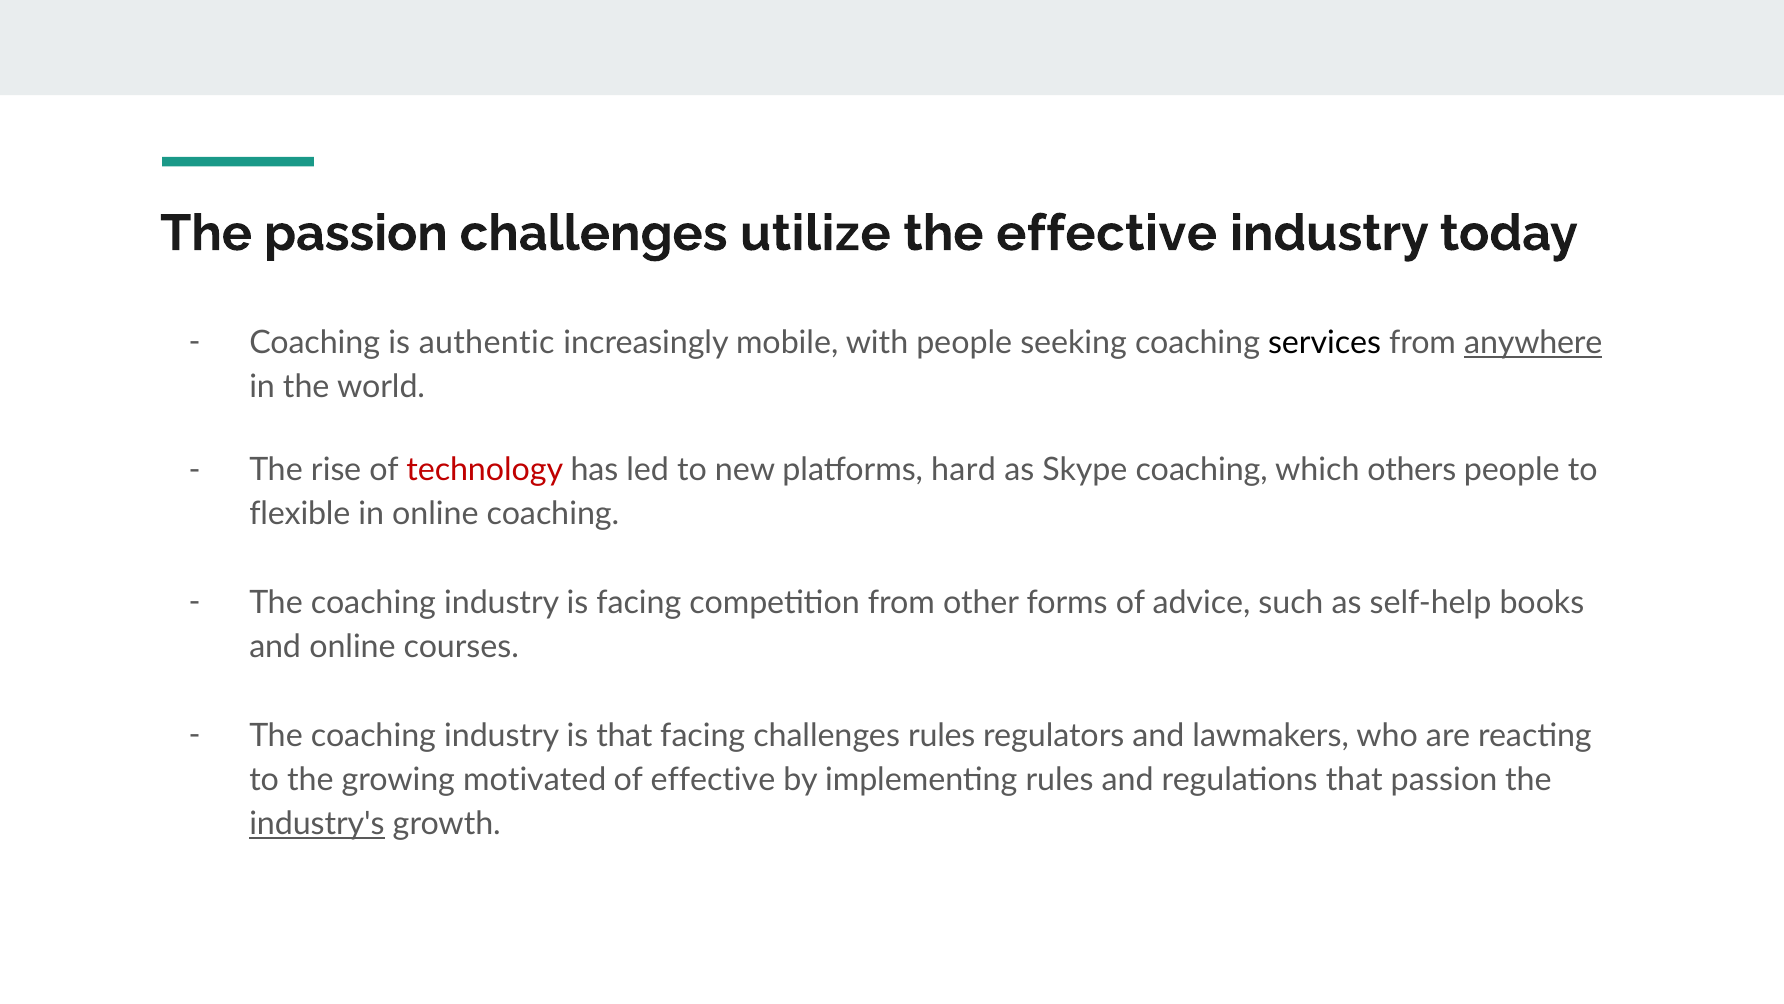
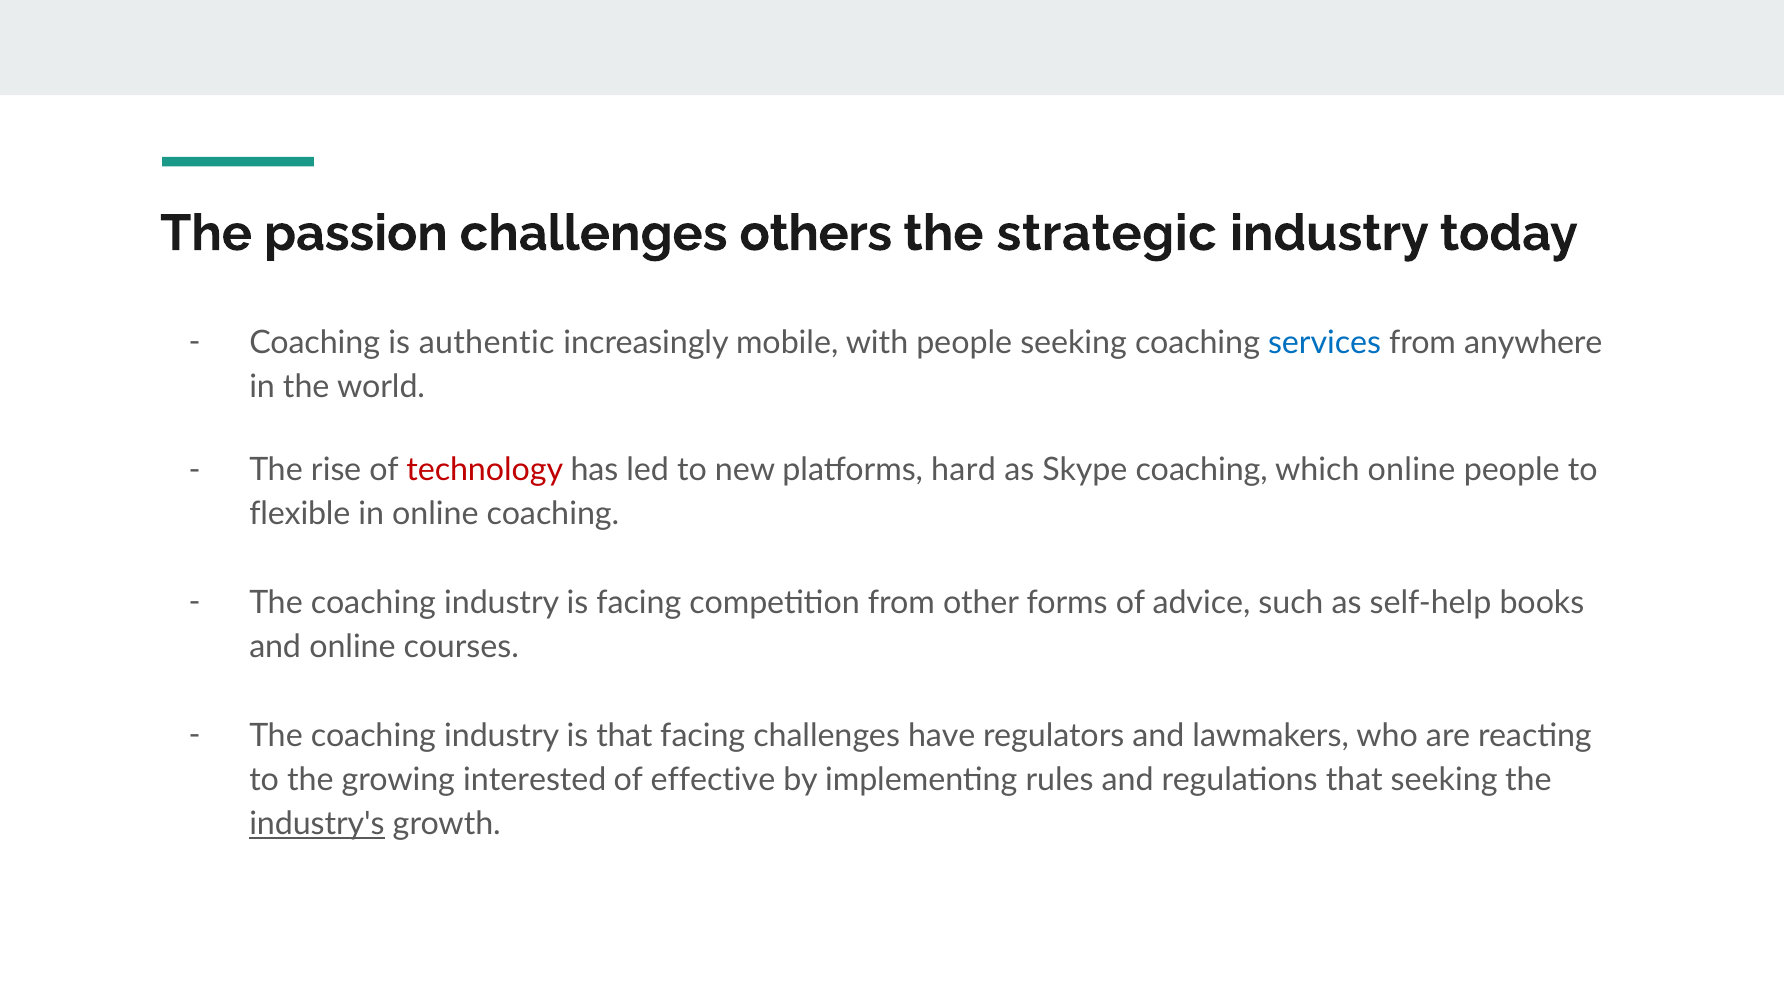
utilize: utilize -> others (816, 233)
the effective: effective -> strategic (1107, 233)
services colour: black -> blue (1325, 343)
anywhere underline: present -> none (1533, 343)
which others: others -> online (1412, 470)
challenges rules: rules -> have (942, 735)
motivated: motivated -> interested (535, 779)
that passion: passion -> seeking (1444, 779)
